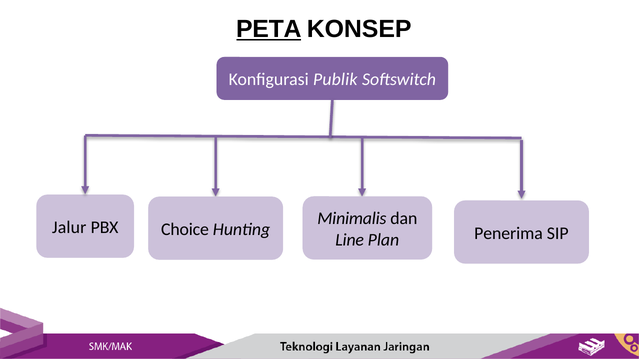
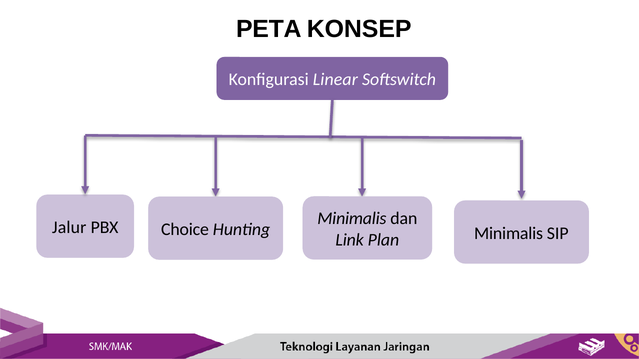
PETA underline: present -> none (269, 29)
Publik: Publik -> Linear (335, 80)
Line: Line -> Link (350, 240)
Plan Penerima: Penerima -> Minimalis (509, 234)
